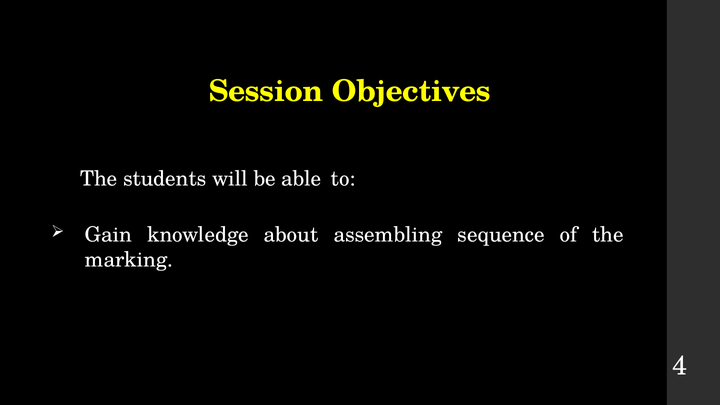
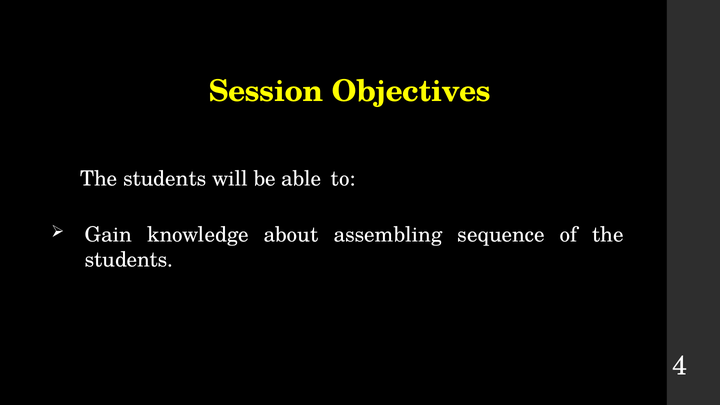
marking: marking -> students (129, 260)
